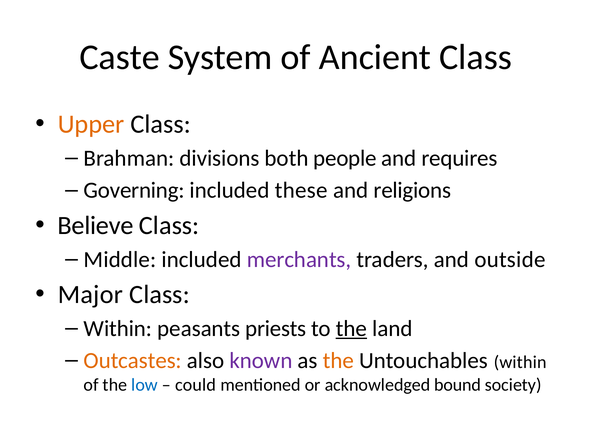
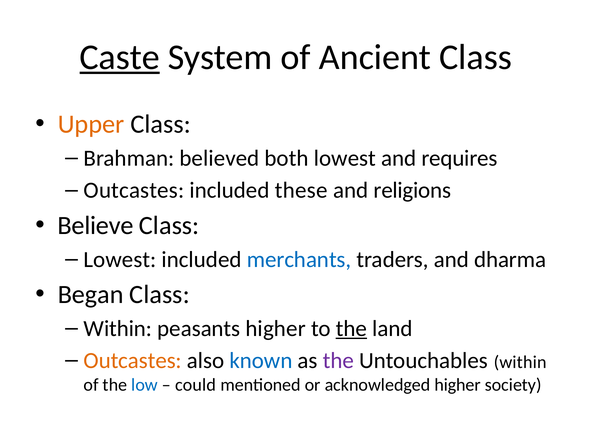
Caste underline: none -> present (120, 57)
divisions: divisions -> believed (219, 158)
both people: people -> lowest (345, 158)
Governing: Governing -> Outcastes (134, 190)
Middle: Middle -> Lowest (120, 259)
merchants colour: purple -> blue (299, 259)
outside: outside -> dharma (510, 259)
Major: Major -> Began (91, 295)
peasants priests: priests -> higher (276, 328)
known colour: purple -> blue (261, 361)
the colour: orange -> purple (338, 361)
acknowledged bound: bound -> higher (458, 385)
